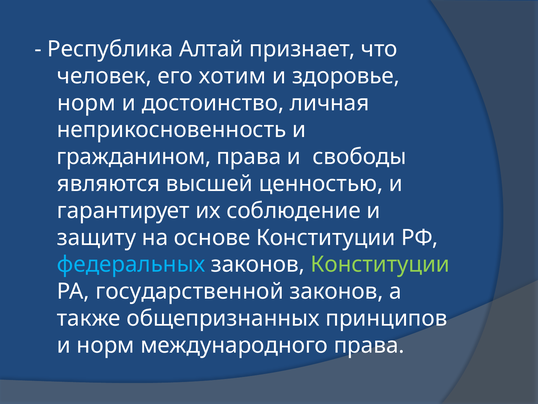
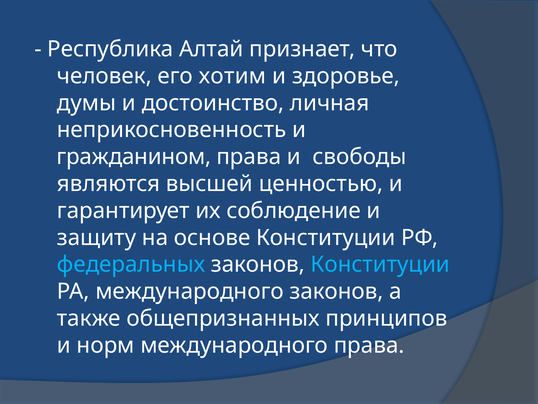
норм: норм -> думы (87, 103)
Конституции colour: light green -> light blue (380, 264)
РА государственной: государственной -> международного (190, 291)
